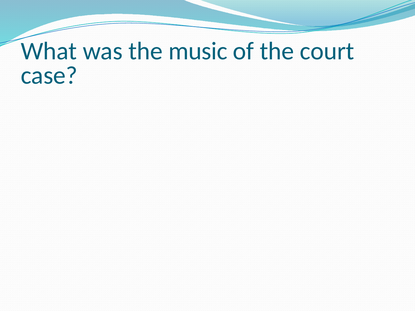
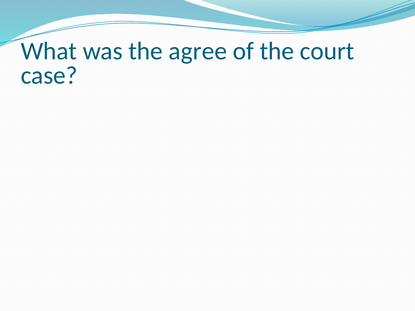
music: music -> agree (198, 51)
